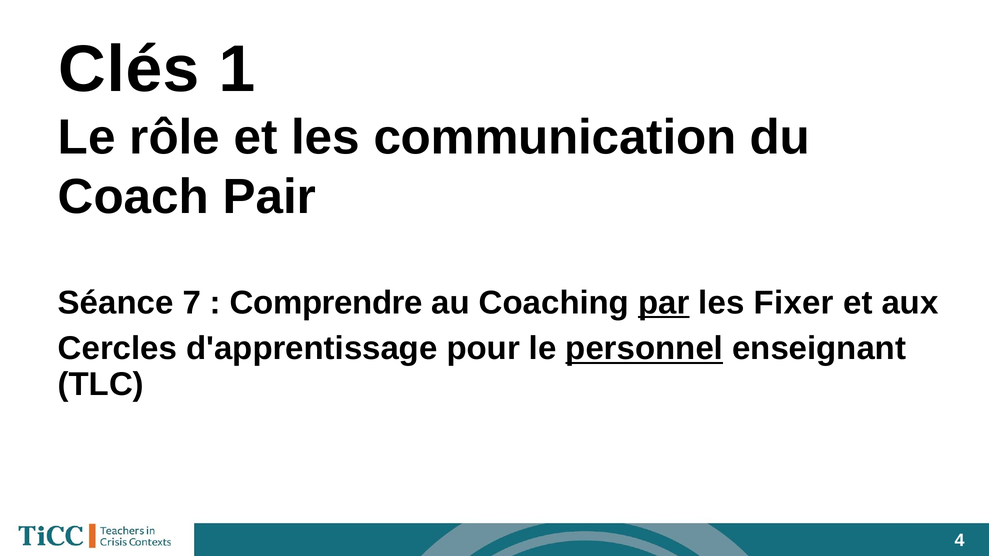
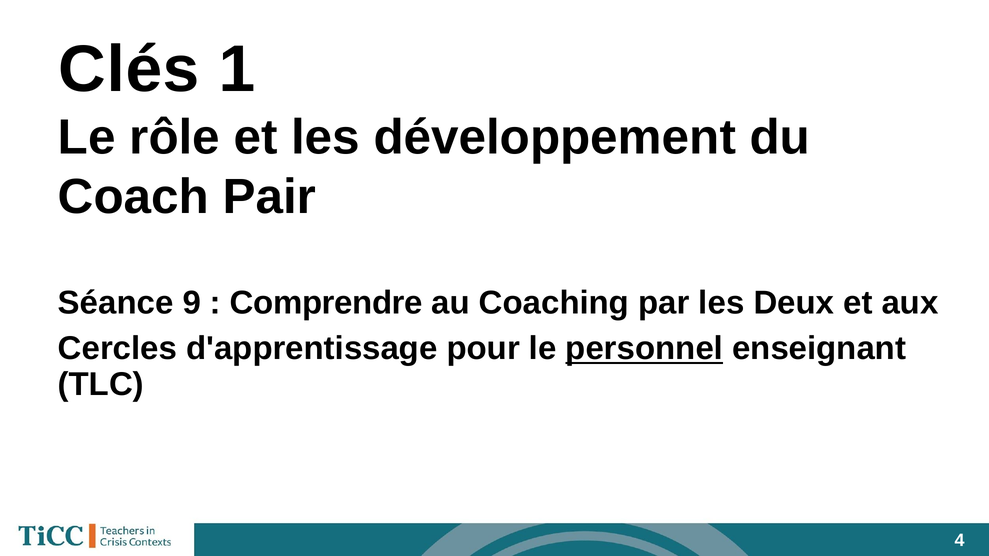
communication: communication -> développement (555, 138)
7: 7 -> 9 (192, 303)
par underline: present -> none (664, 303)
Fixer: Fixer -> Deux (794, 303)
